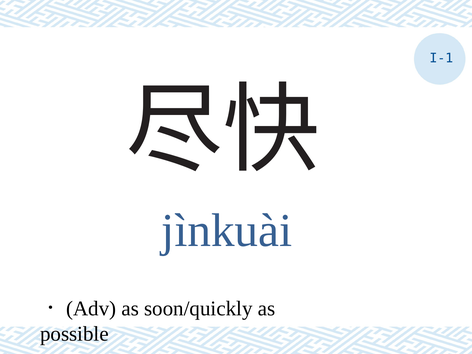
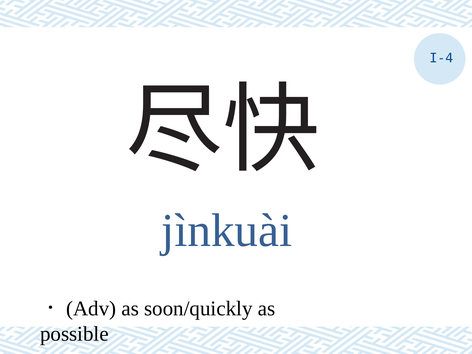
I-1: I-1 -> I-4 (441, 58)
